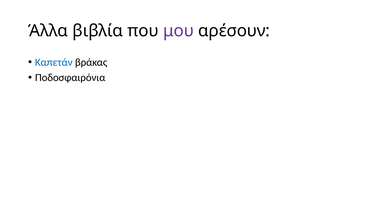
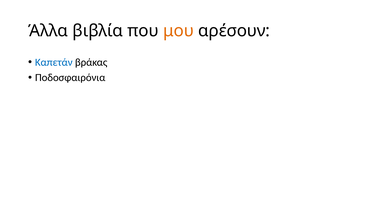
μου colour: purple -> orange (178, 31)
